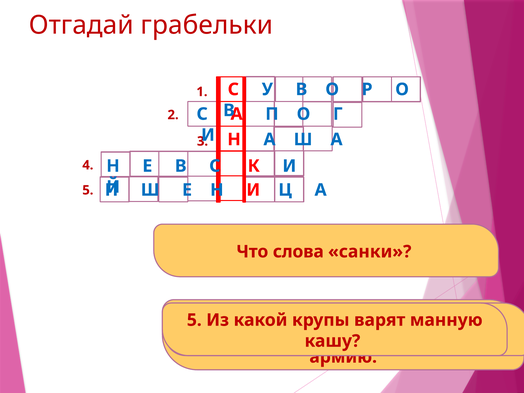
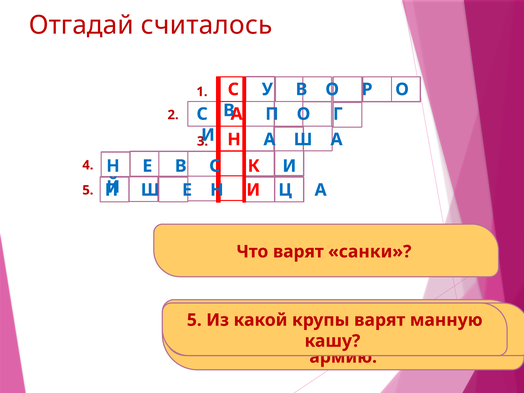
грабельки: грабельки -> считалось (207, 25)
Что слова: слова -> варят (298, 252)
